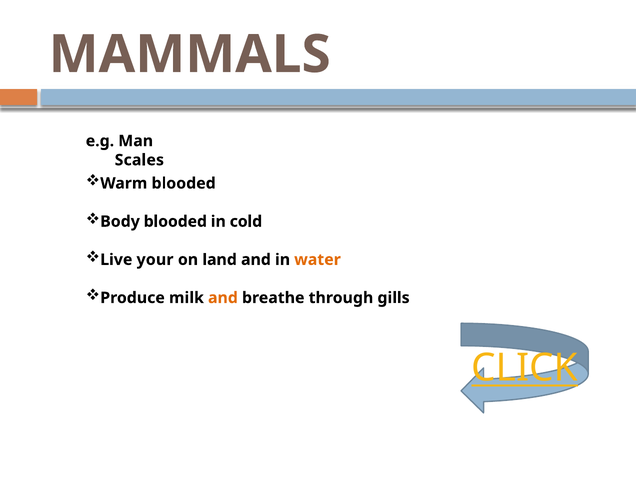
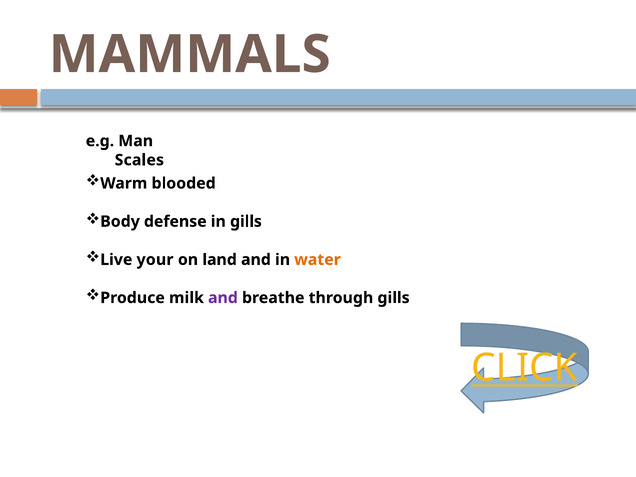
Body blooded: blooded -> defense (175, 222)
in cold: cold -> gills (246, 222)
and colour: orange -> purple (223, 298)
